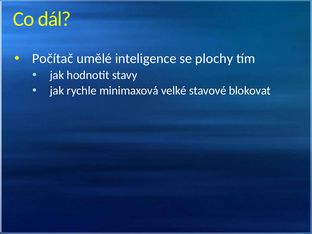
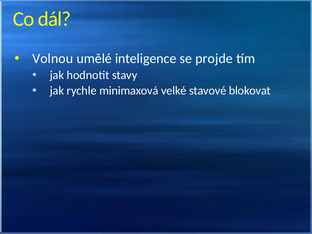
Počítač: Počítač -> Volnou (53, 59)
plochy: plochy -> projde (214, 59)
